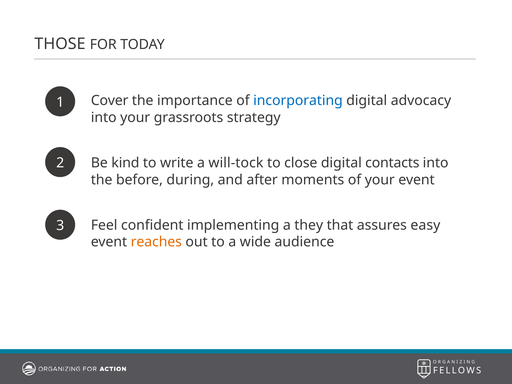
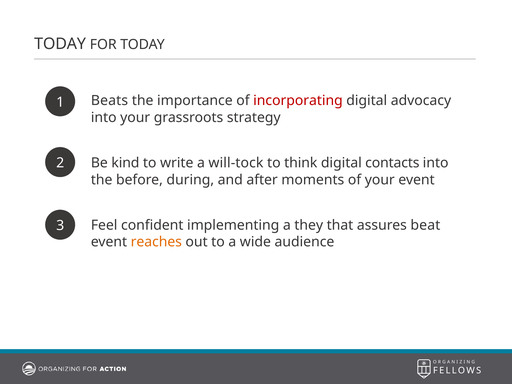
THOSE: THOSE -> TODAY (60, 44)
Cover: Cover -> Beats (109, 101)
incorporating colour: blue -> red (298, 101)
close: close -> think (301, 163)
easy: easy -> beat (425, 225)
